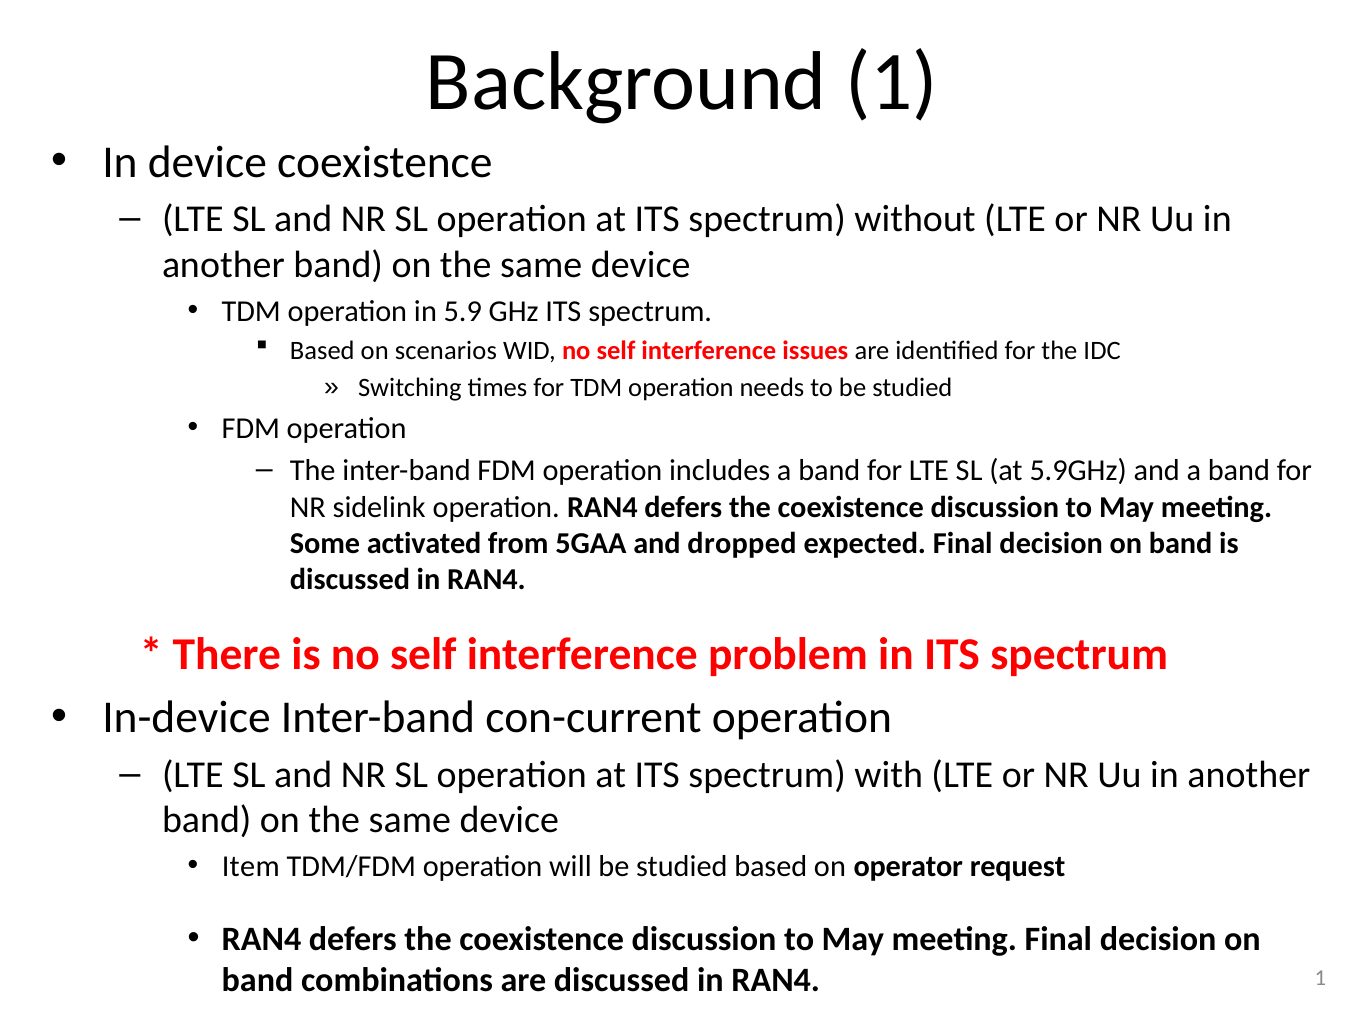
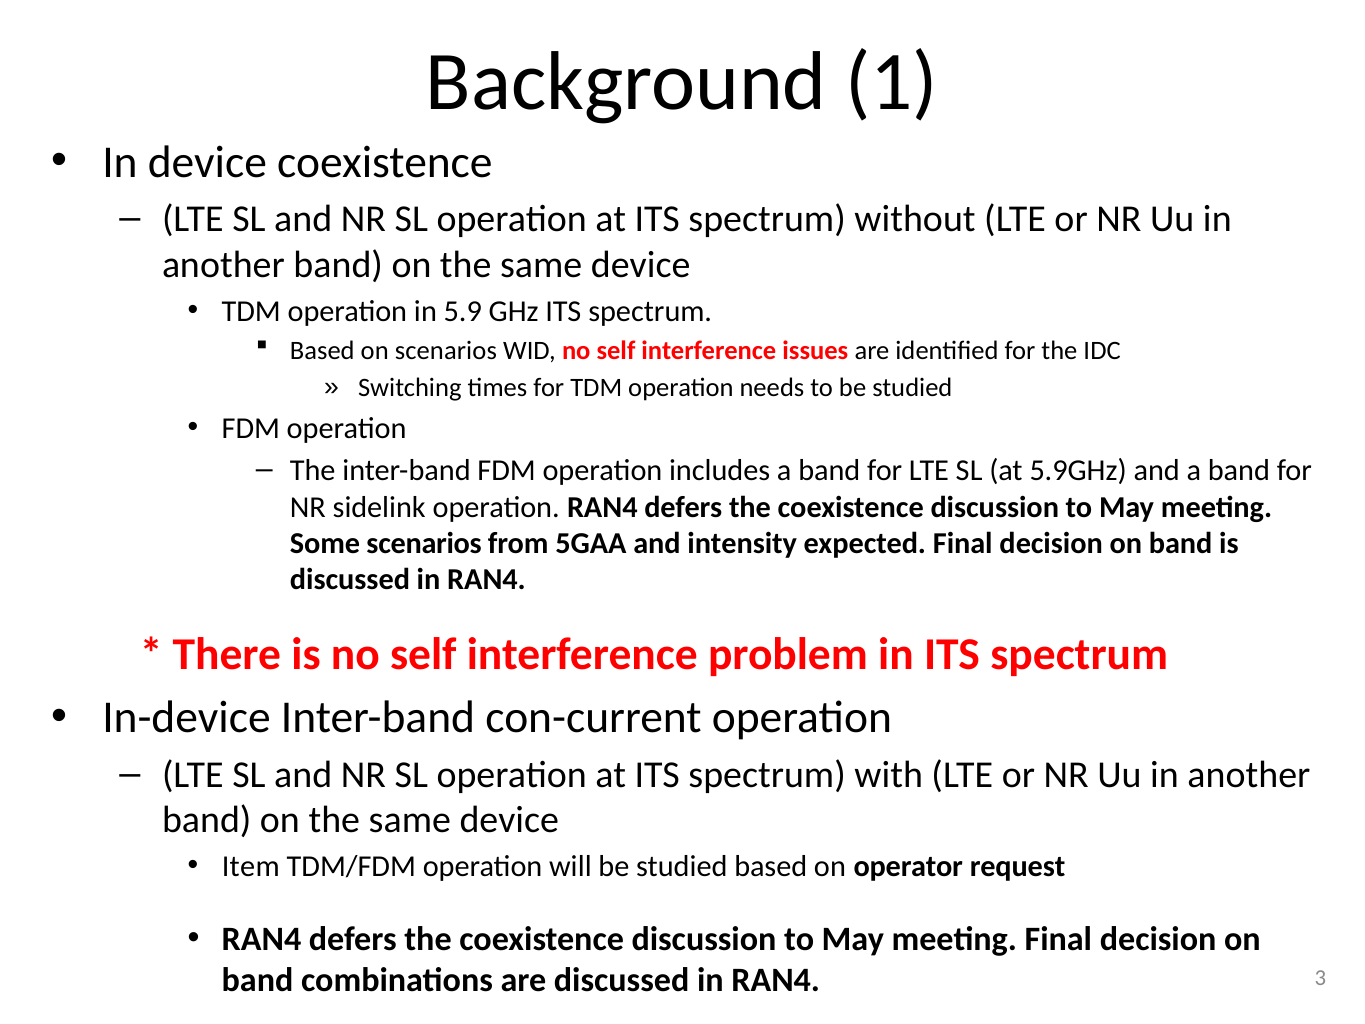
Some activated: activated -> scenarios (424, 543)
dropped: dropped -> intensity (742, 543)
RAN4 1: 1 -> 3 (1320, 977)
